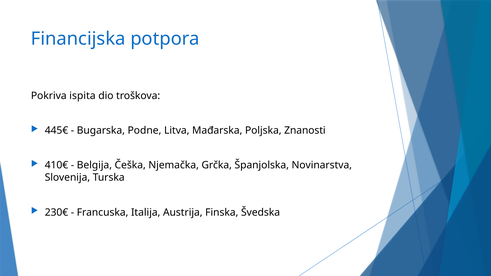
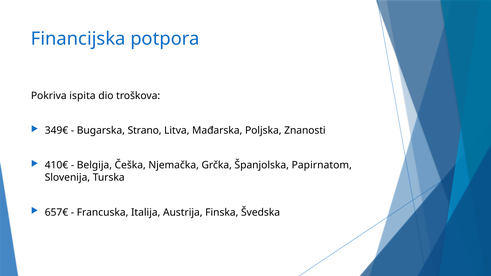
445€: 445€ -> 349€ (56, 131)
Podne: Podne -> Strano (145, 131)
Novinarstva: Novinarstva -> Papirnatom (322, 165)
230€: 230€ -> 657€ (56, 212)
